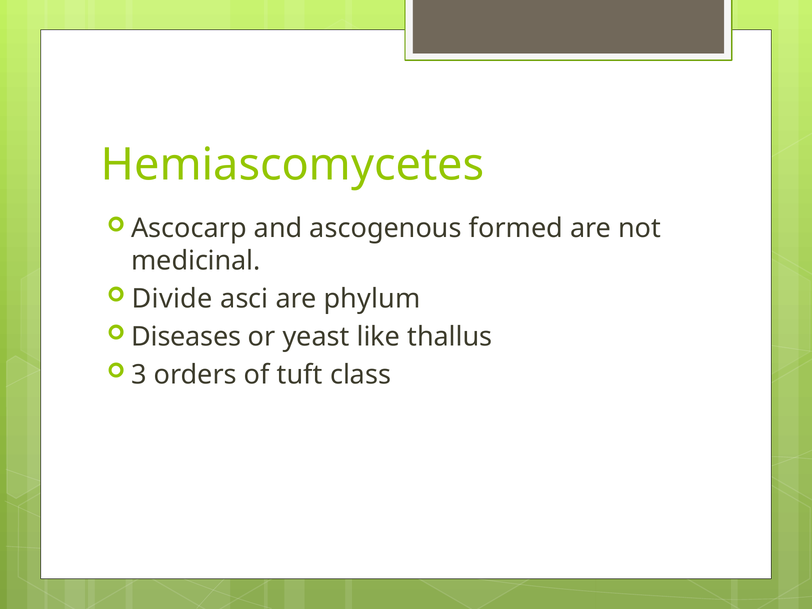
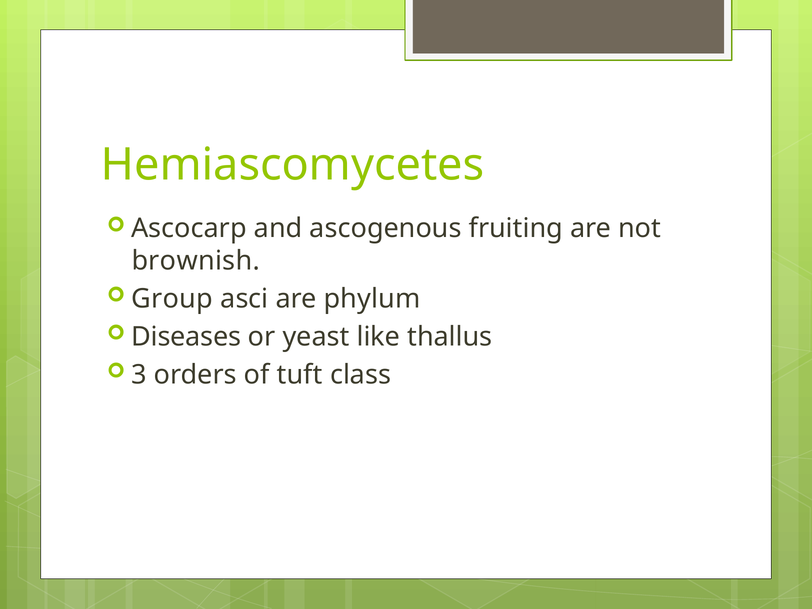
formed: formed -> fruiting (516, 229)
medicinal: medicinal -> brownish (196, 261)
Divide: Divide -> Group (172, 299)
